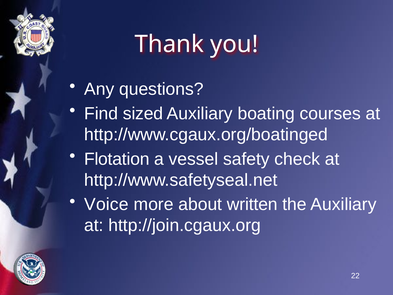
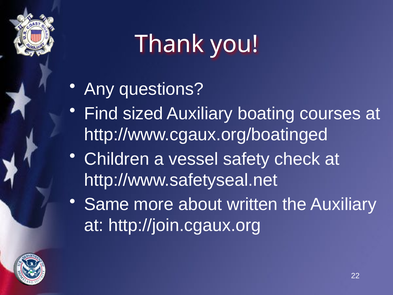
Flotation: Flotation -> Children (117, 159)
Voice: Voice -> Same (107, 204)
